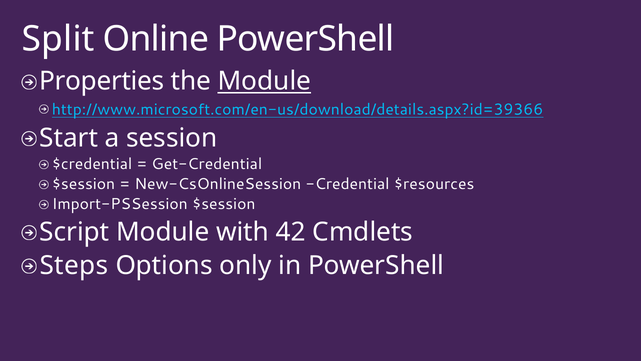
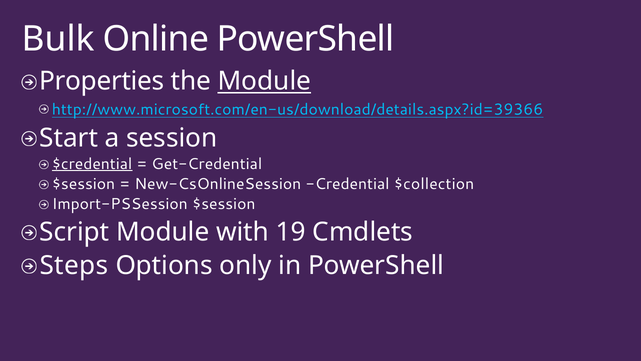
Split: Split -> Bulk (58, 39)
$credential underline: none -> present (92, 164)
$resources: $resources -> $collection (434, 184)
42: 42 -> 19 (291, 232)
